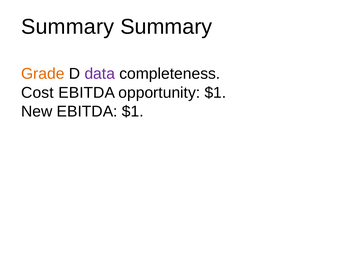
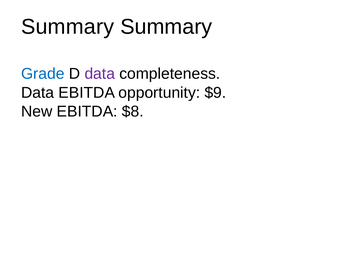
Grade colour: orange -> blue (43, 74)
Cost: Cost -> Data (38, 93)
opportunity $1: $1 -> $9 (215, 93)
EBITDA $1: $1 -> $8 (133, 111)
